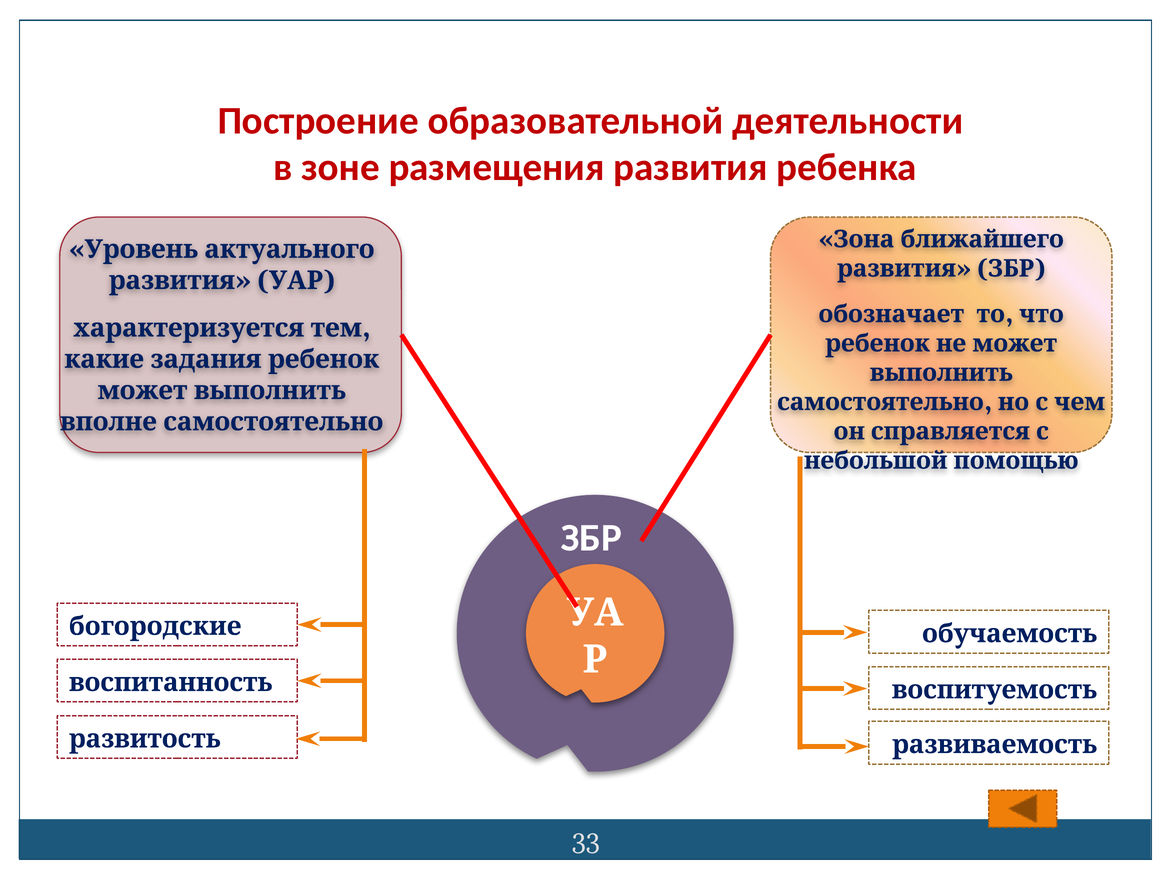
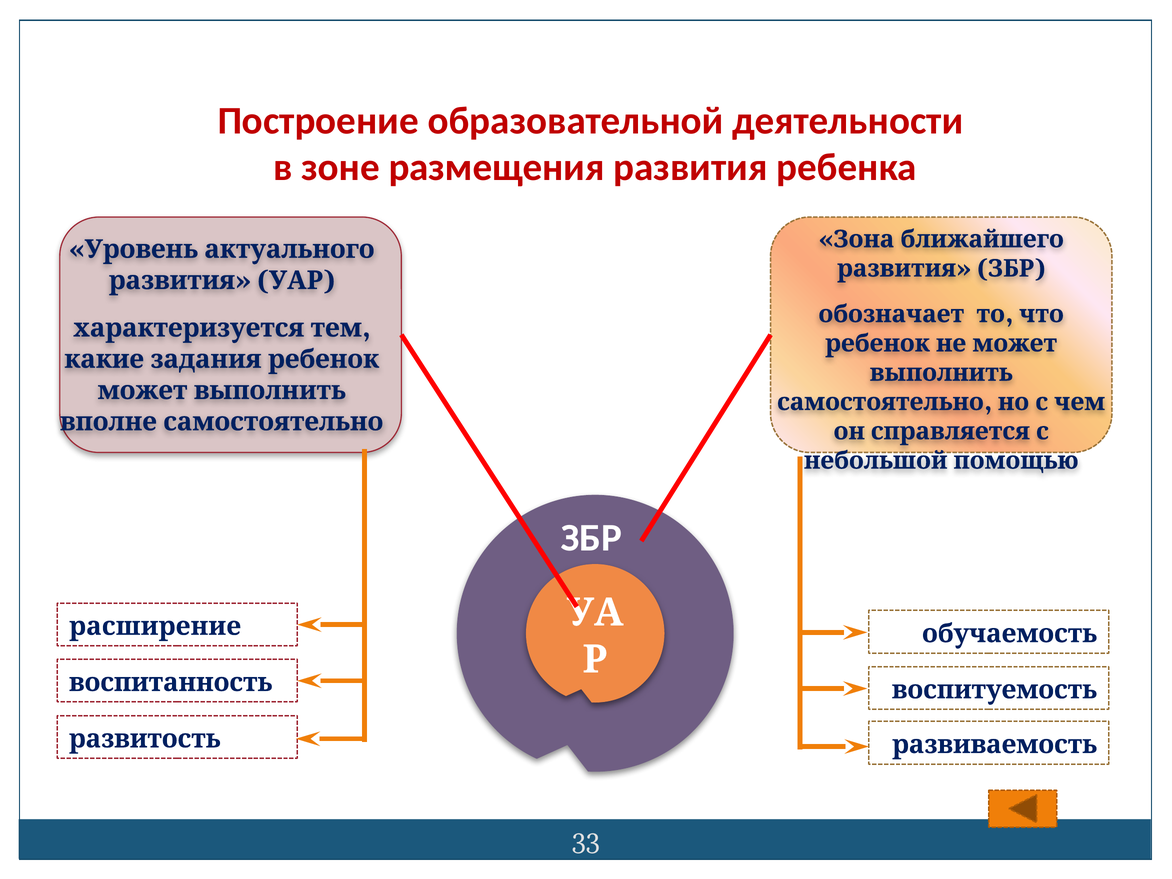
богородские: богородские -> расширение (155, 626)
